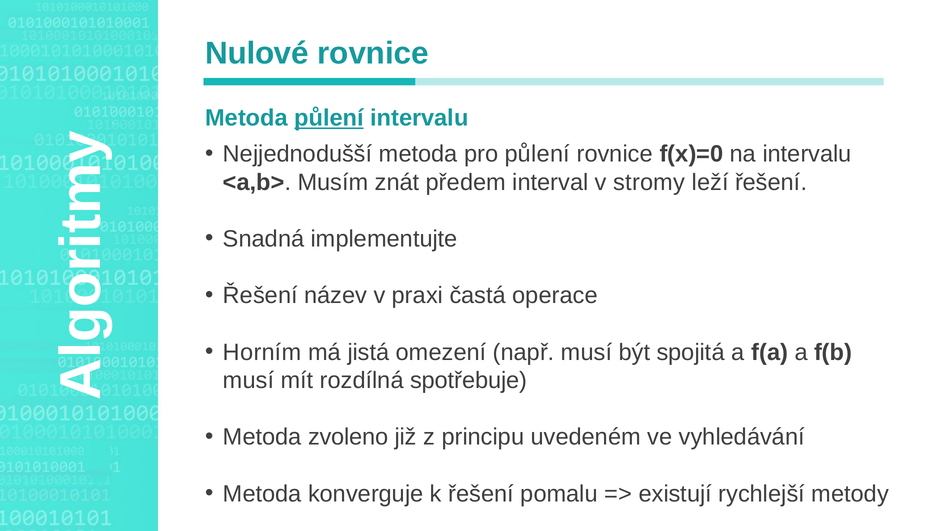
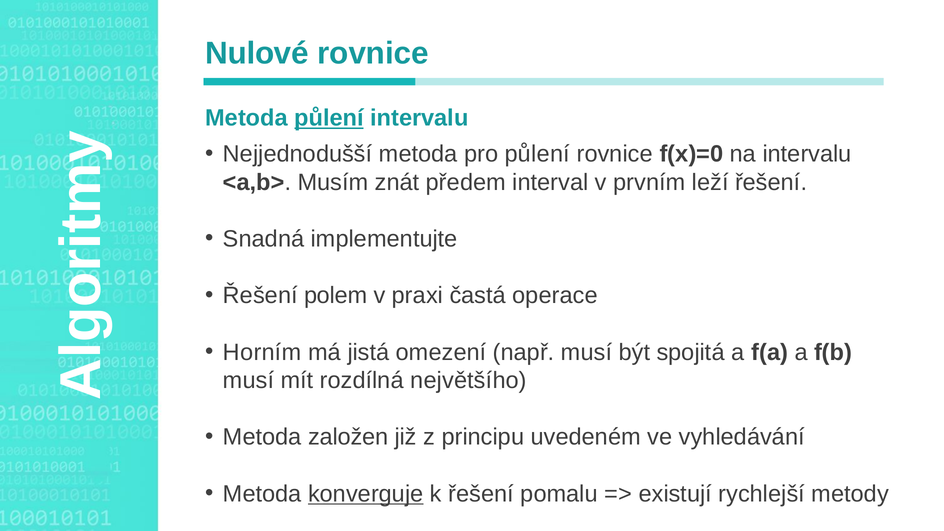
stromy: stromy -> prvním (649, 182)
název: název -> polem (336, 296)
spotřebuje: spotřebuje -> největšího (469, 381)
zvoleno: zvoleno -> založen (348, 437)
konverguje underline: none -> present (366, 494)
